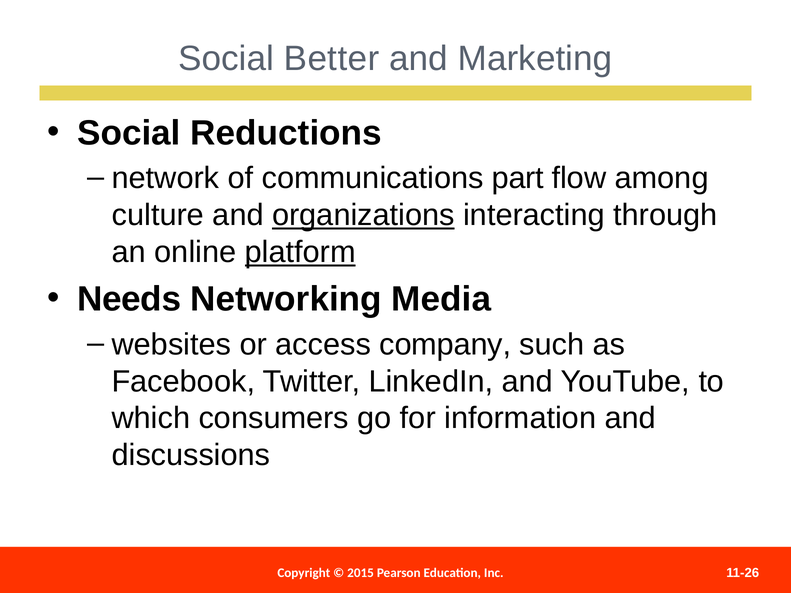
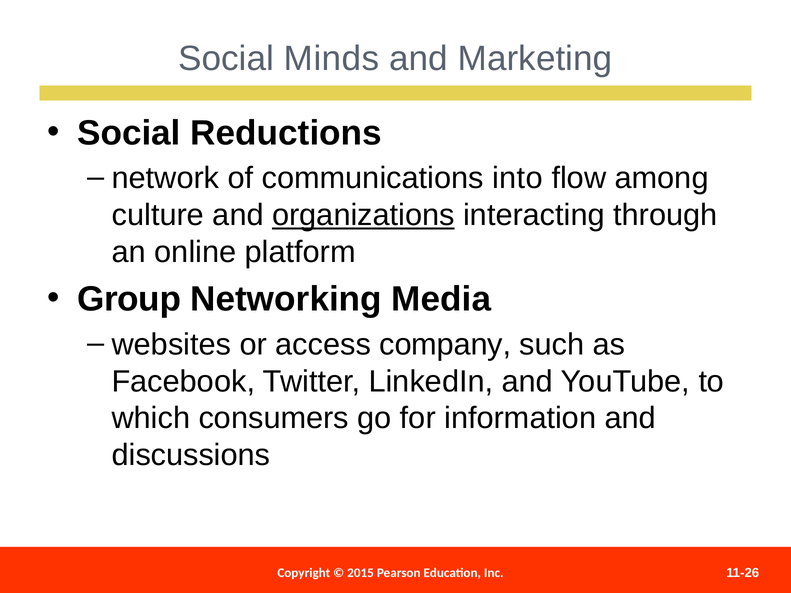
Better: Better -> Minds (332, 58)
part: part -> into (517, 178)
platform underline: present -> none (300, 252)
Needs: Needs -> Group (129, 299)
